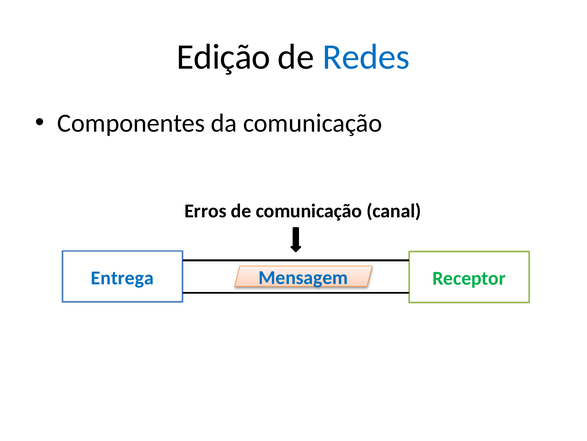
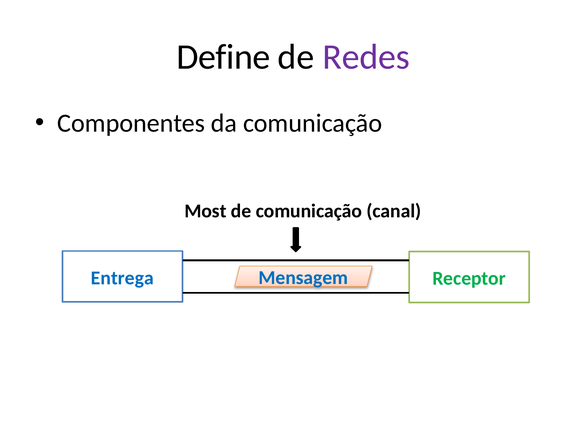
Edição: Edição -> Define (223, 57)
Redes colour: blue -> purple (366, 57)
Erros: Erros -> Most (205, 211)
